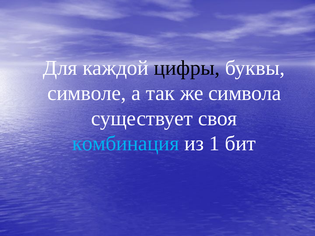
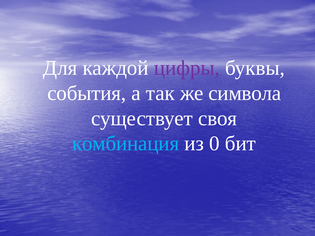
цифры colour: black -> purple (187, 68)
символе: символе -> события (87, 93)
1: 1 -> 0 (214, 144)
